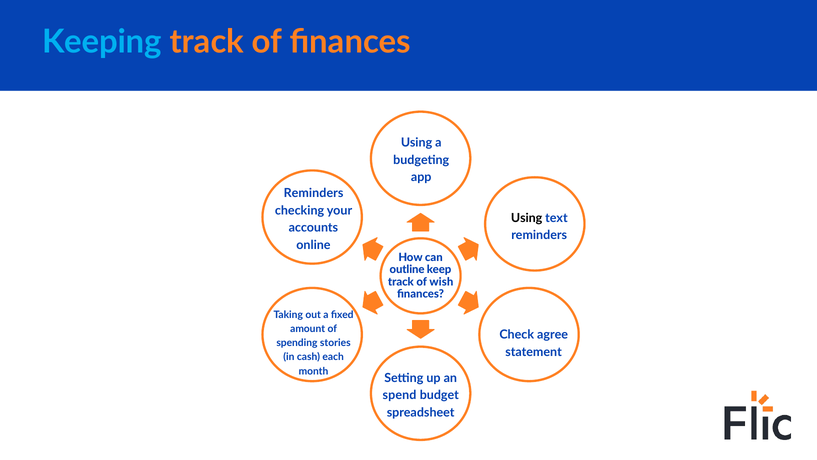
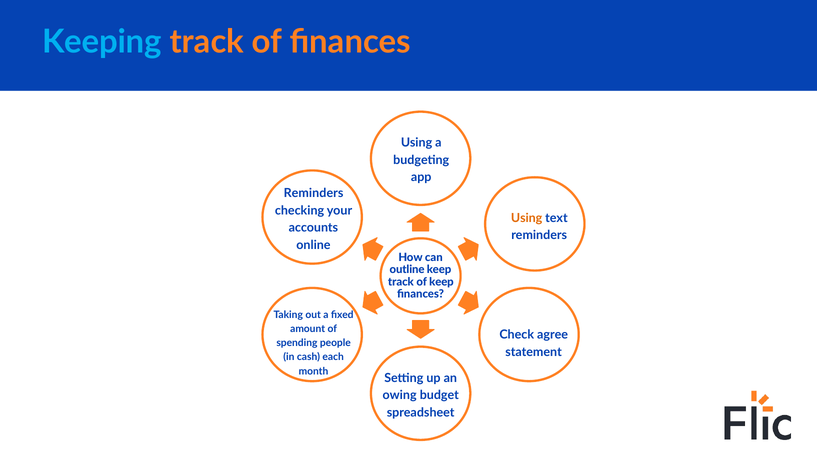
Using colour: black -> orange (527, 218)
of wish: wish -> keep (441, 282)
stories: stories -> people (335, 343)
spend: spend -> owing (400, 395)
